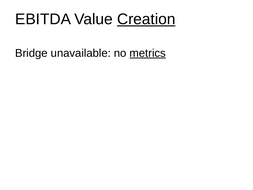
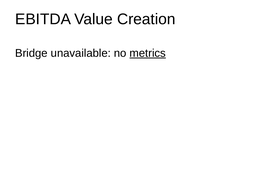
Creation underline: present -> none (146, 19)
